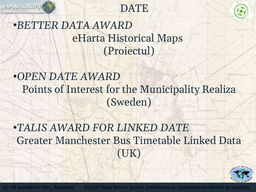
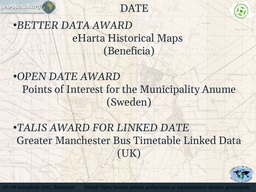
Proiectul: Proiectul -> Beneficia (129, 51)
Realiza: Realiza -> Anume (219, 89)
